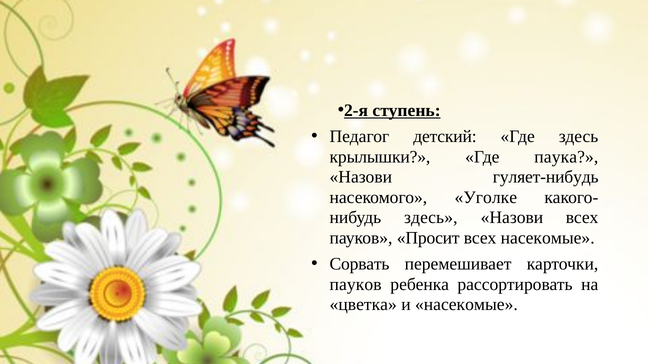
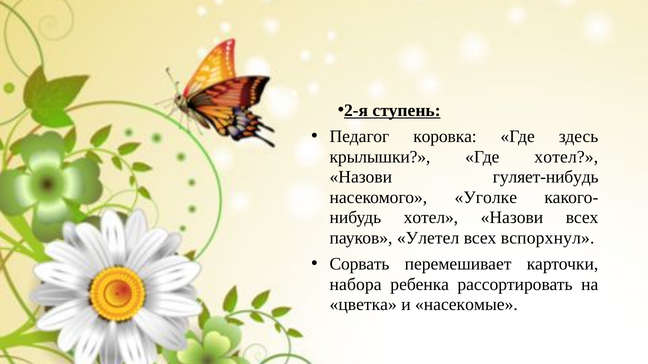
детский: детский -> коровка (445, 137)
Где паука: паука -> хотел (566, 157)
здесь: здесь -> хотел (431, 218)
Просит: Просит -> Улетел (428, 238)
всех насекомые: насекомые -> вспорхнул (548, 238)
пауков: пауков -> набора (356, 285)
